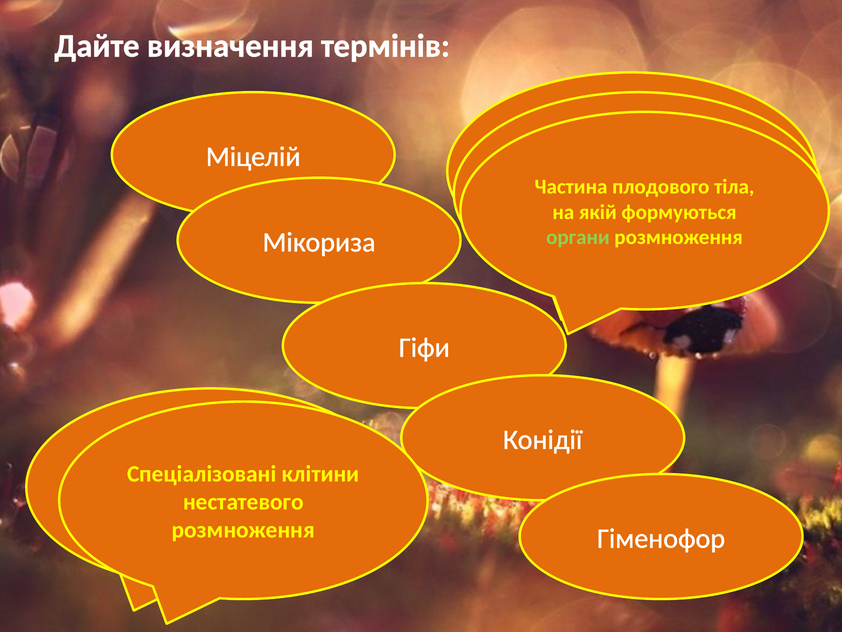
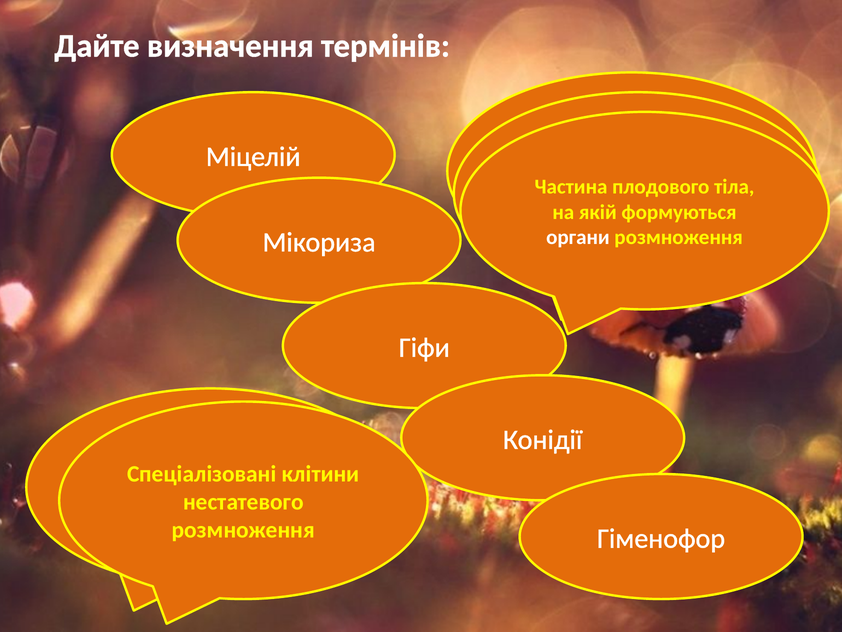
органи colour: light green -> white (578, 237)
